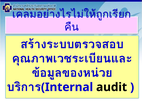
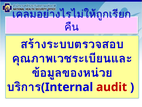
audit colour: black -> red (112, 87)
